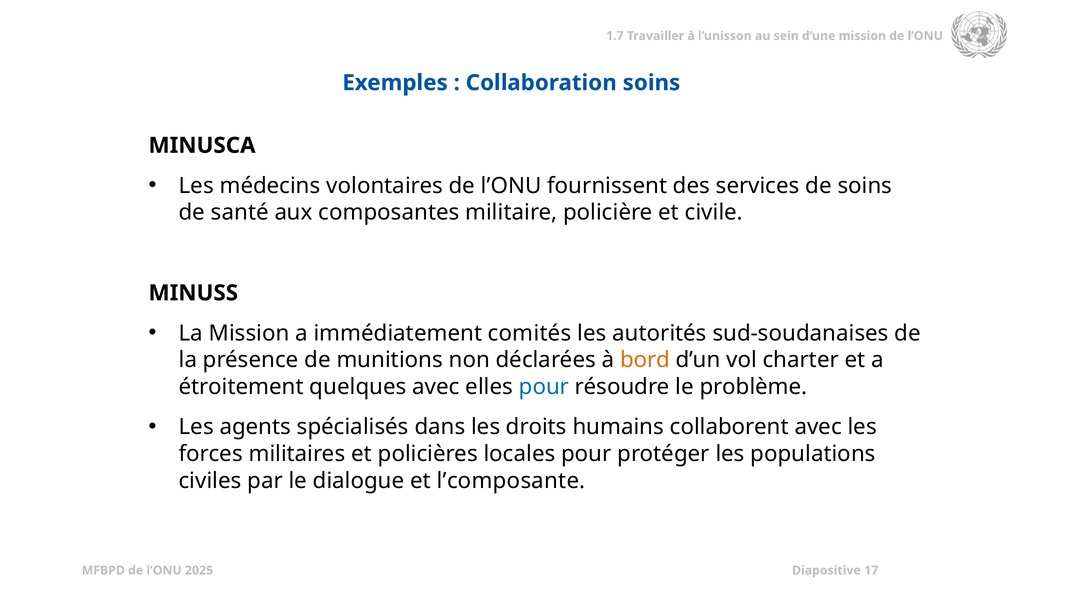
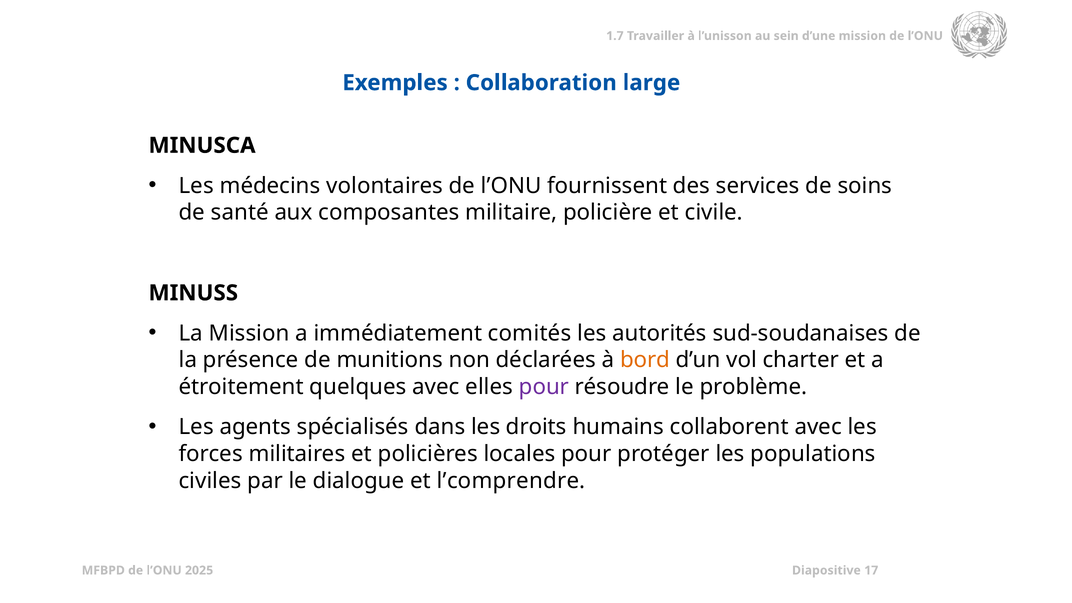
Collaboration soins: soins -> large (651, 83)
pour colour: blue -> purple (544, 387)
l’composante: l’composante -> l’comprendre (511, 481)
